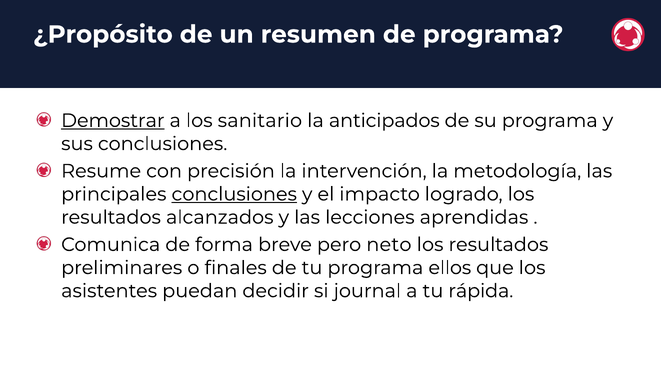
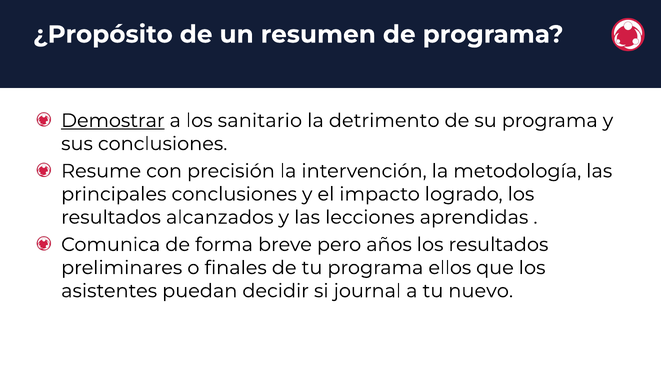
anticipados: anticipados -> detrimento (384, 121)
conclusiones underline: present -> none (234, 194)
neto: neto -> años (389, 244)
rápida: rápida -> nuevo (481, 291)
